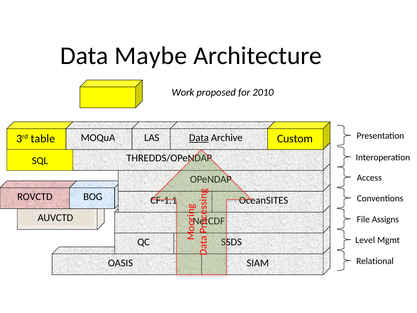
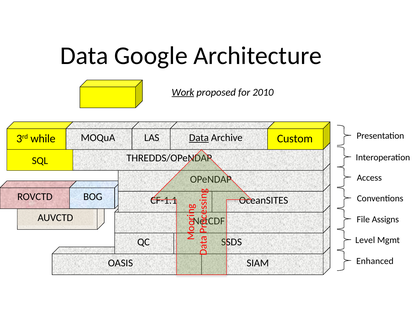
Maybe: Maybe -> Google (151, 56)
Work underline: none -> present (183, 92)
table: table -> while (43, 138)
Relational: Relational -> Enhanced (375, 261)
